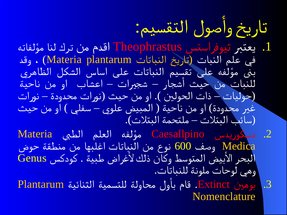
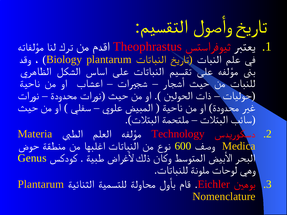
Materia: Materia -> Biology (64, 59)
Caesallpino: Caesallpino -> Technology (178, 134)
Extinct: Extinct -> Eichler (214, 185)
